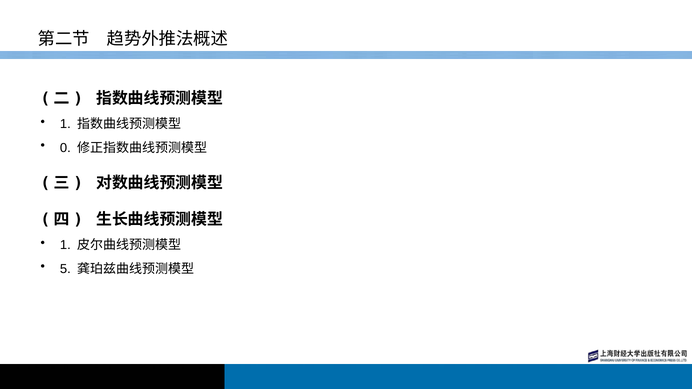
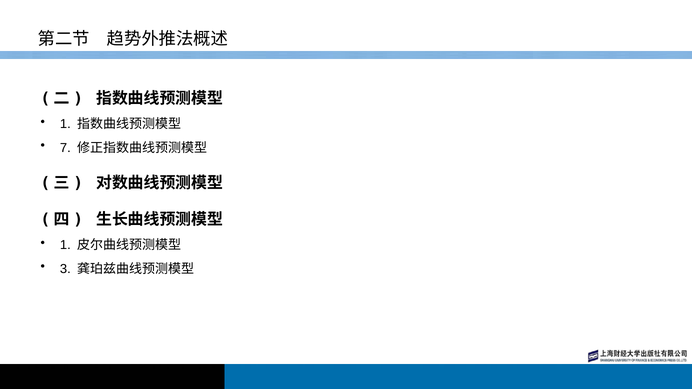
0: 0 -> 7 (65, 148)
5: 5 -> 3 (65, 269)
